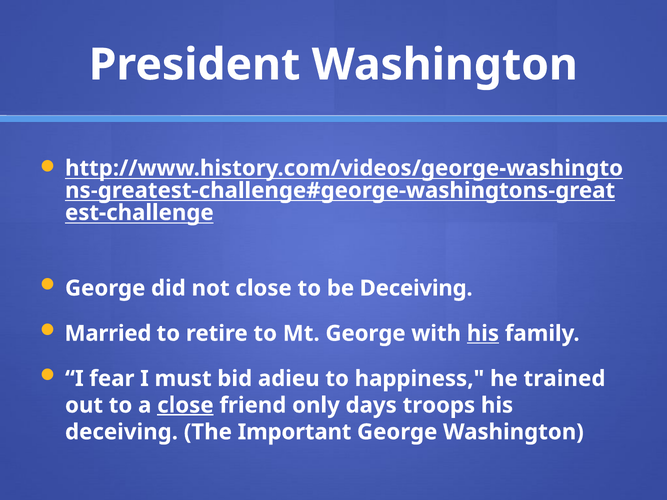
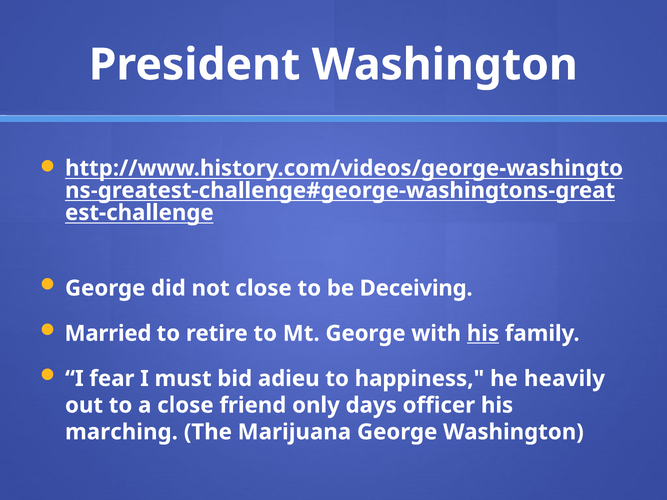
trained: trained -> heavily (564, 379)
close underline: present -> none (185, 405)
troops: troops -> officer (439, 405)
deceiving: deceiving -> marching (121, 432)
Important: Important -> Marijuana (294, 432)
